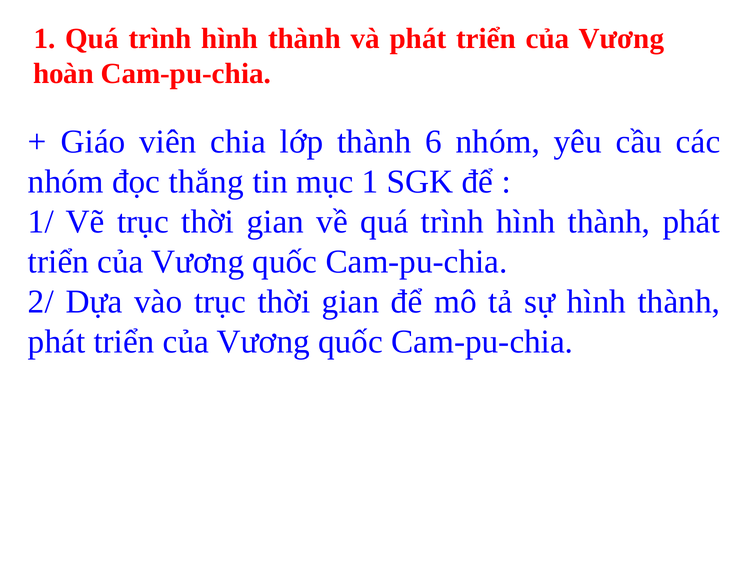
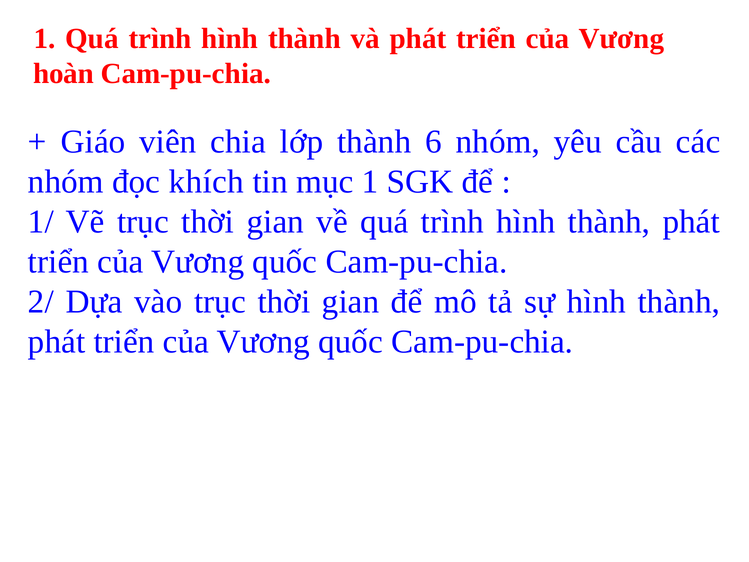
thắng: thắng -> khích (206, 182)
